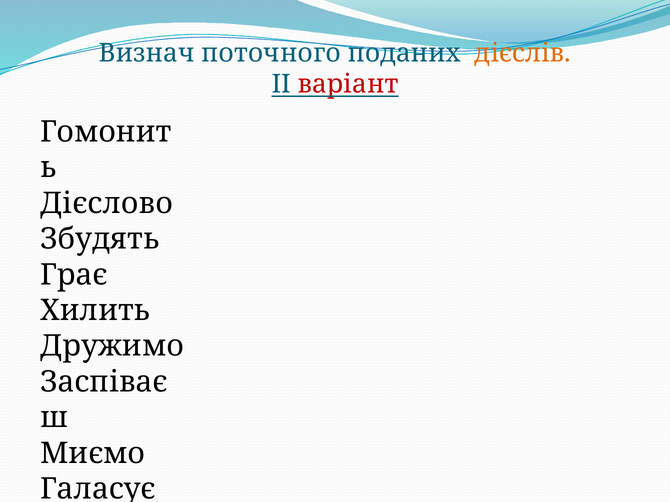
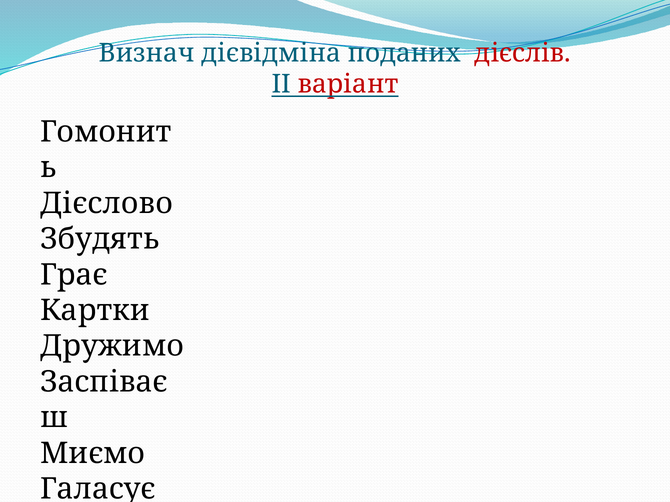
поточного: поточного -> дієвідміна (271, 53)
дієслів colour: orange -> red (523, 53)
Хилить: Хилить -> Картки (95, 311)
